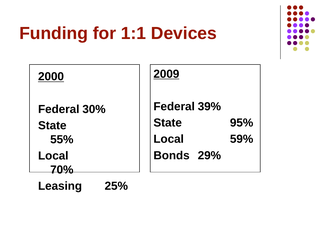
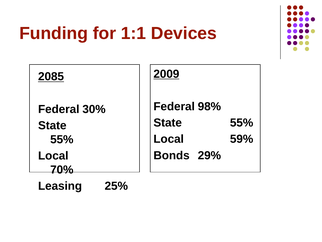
2000: 2000 -> 2085 (51, 76)
39%: 39% -> 98% (209, 106)
95%: 95% -> 55% (242, 123)
